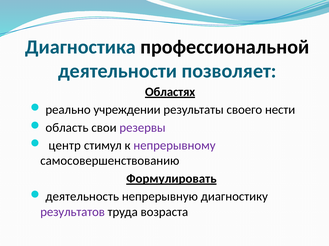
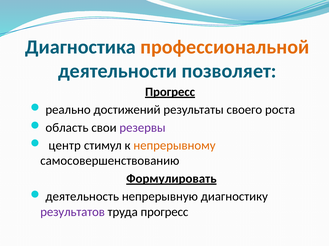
профессиональной colour: black -> orange (225, 47)
Областях: Областях -> Прогресс (170, 92)
учреждении: учреждении -> достижений (127, 110)
нести: нести -> роста (280, 110)
непрерывному colour: purple -> orange (174, 146)
труда возраста: возраста -> прогресс (164, 212)
